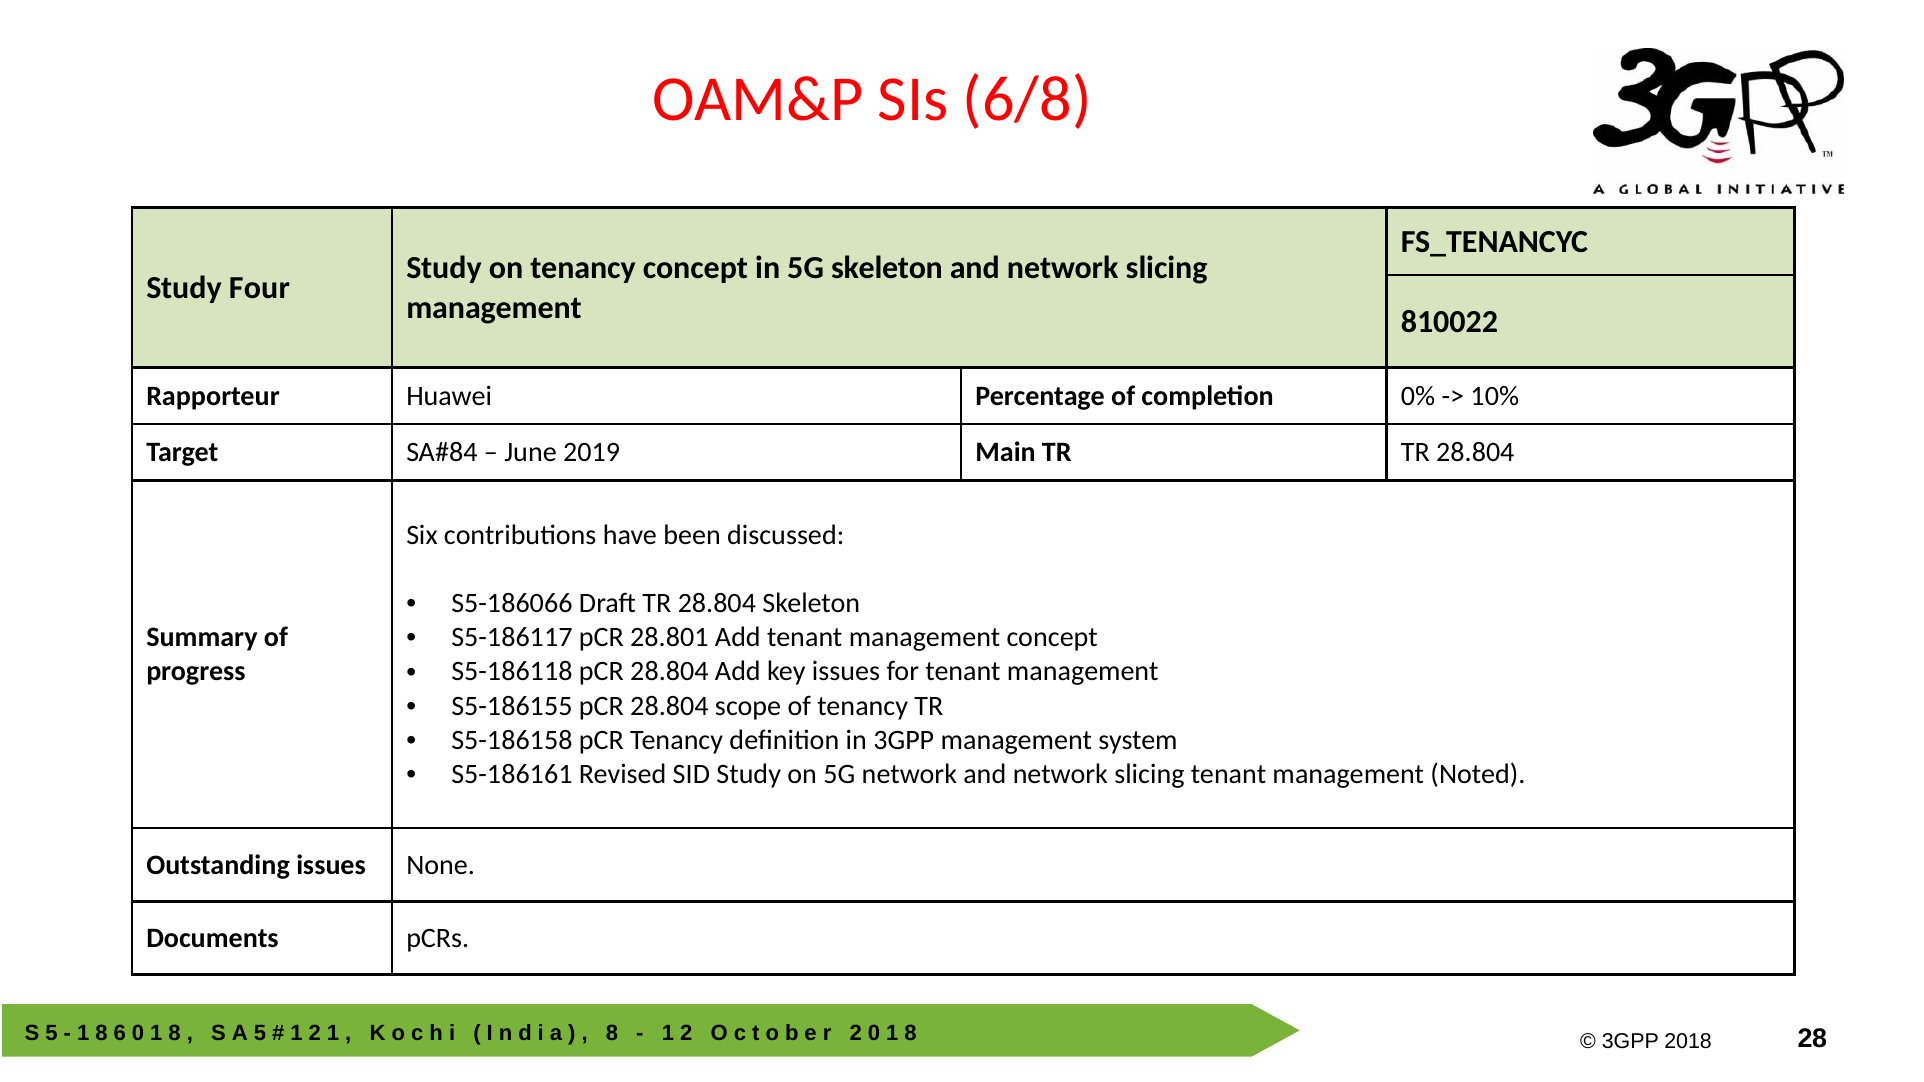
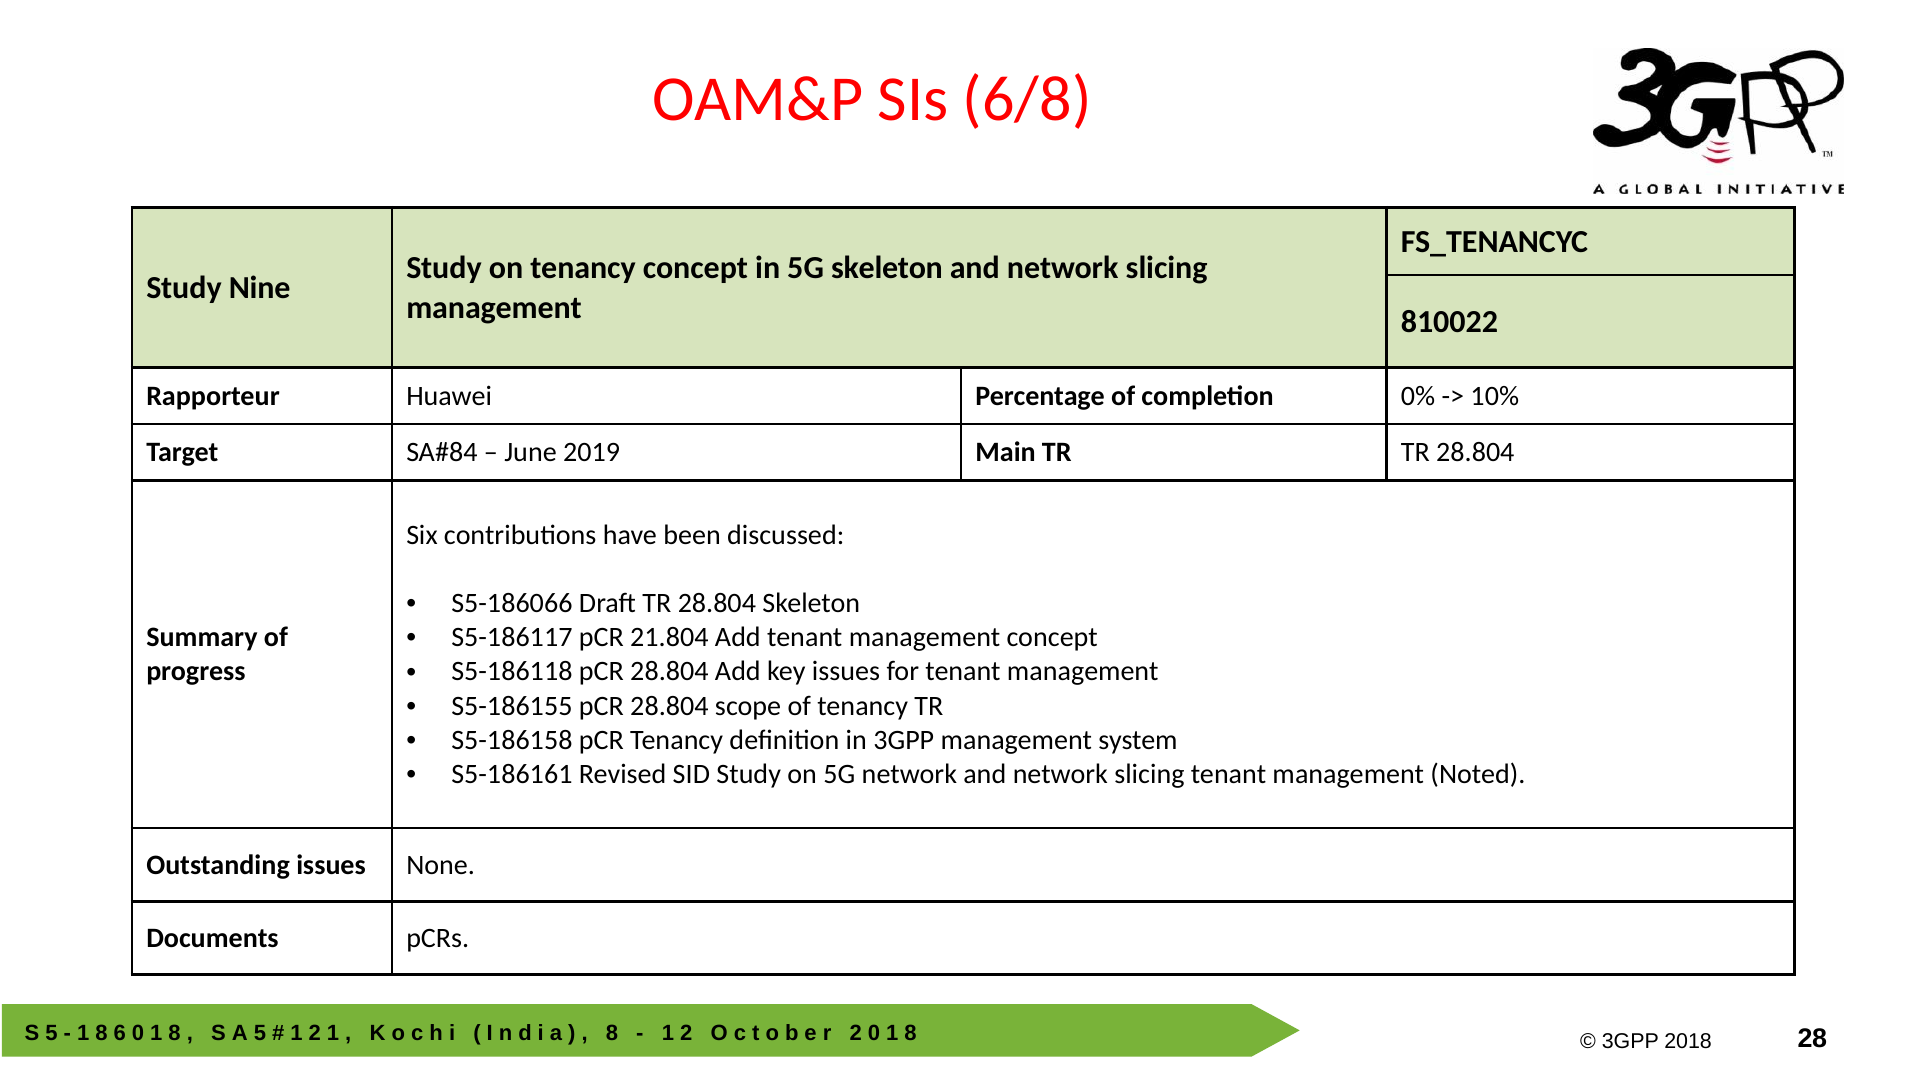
Four: Four -> Nine (260, 288)
28.801: 28.801 -> 21.804 (669, 638)
